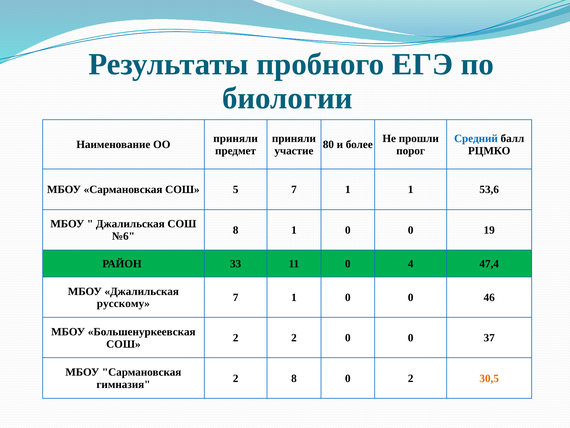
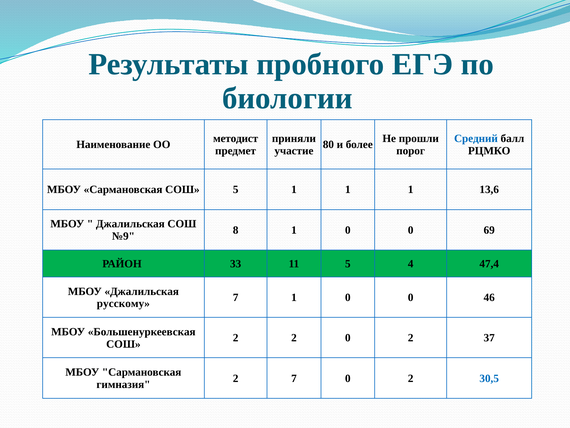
приняли: приняли -> методист (236, 138)
5 7: 7 -> 1 (294, 189)
53,6: 53,6 -> 13,6 (489, 189)
19: 19 -> 69 (489, 230)
№6: №6 -> №9 (123, 236)
11 0: 0 -> 5 (348, 264)
2 0 0: 0 -> 2 (411, 338)
2 8: 8 -> 7 (294, 378)
30,5 colour: orange -> blue (489, 378)
